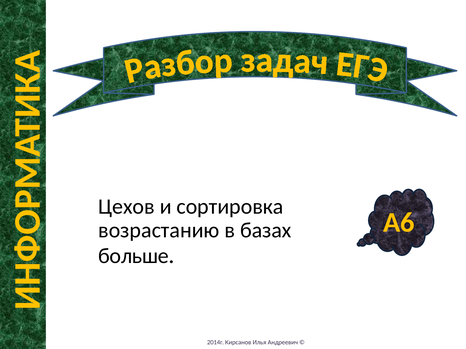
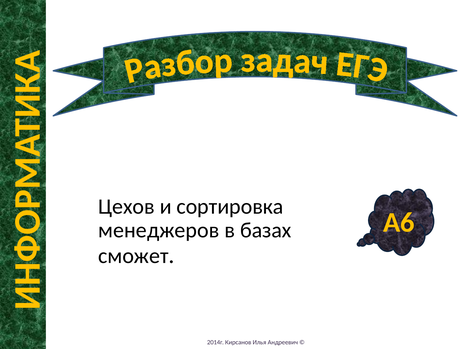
возрастанию: возрастанию -> менеджеров (159, 231)
больше: больше -> сможет (133, 256)
